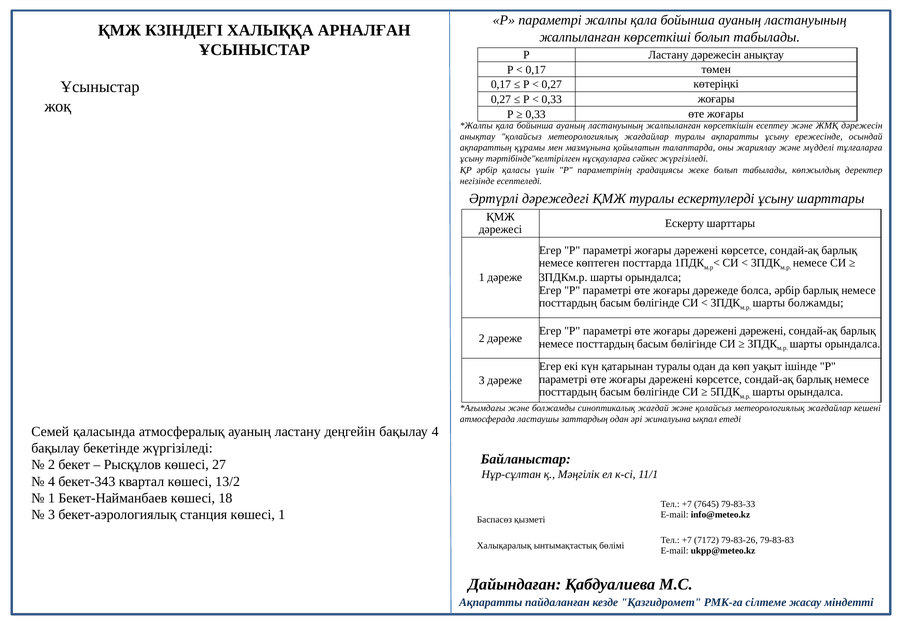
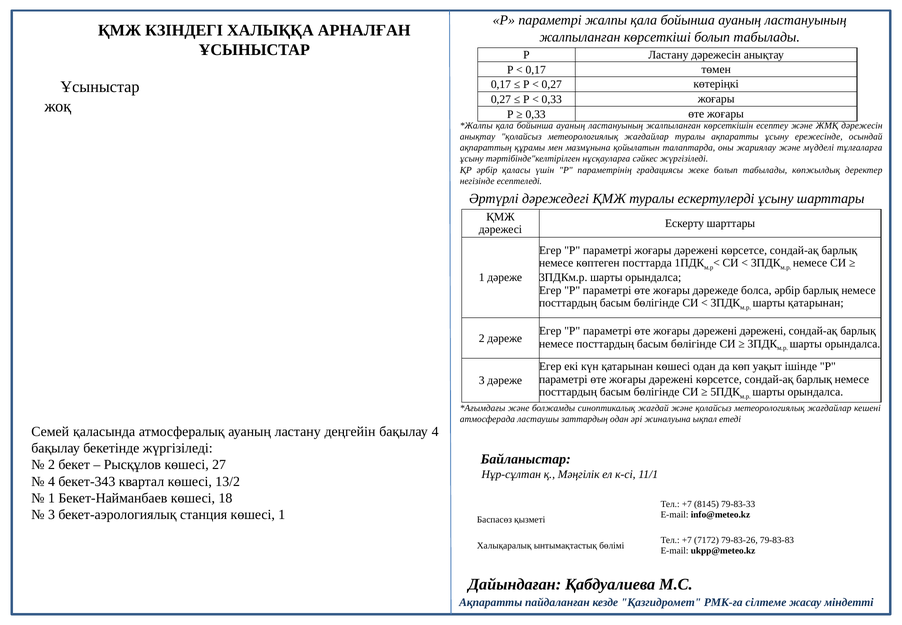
шарты болжамды: болжамды -> қатарынан (816, 303)
қатарынан туралы: туралы -> көшесі (673, 366)
7645: 7645 -> 8145 (706, 504)
